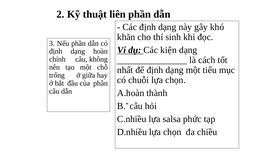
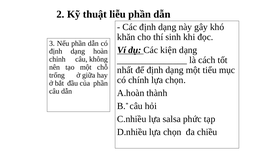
liên: liên -> liễu (118, 14)
chuỗi: chuỗi -> chính (139, 80)
